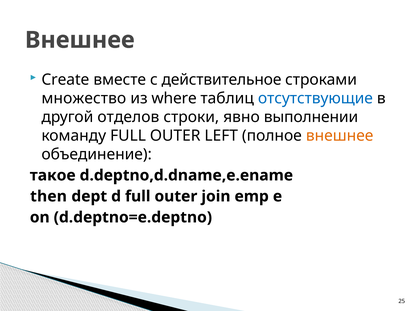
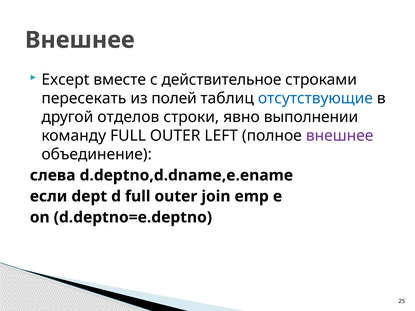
Create: Create -> Except (65, 80)
множество: множество -> пересекать (84, 98)
where: where -> полей (174, 98)
внешнее colour: orange -> purple (340, 136)
такое: такое -> слева (53, 175)
then: then -> если (49, 196)
